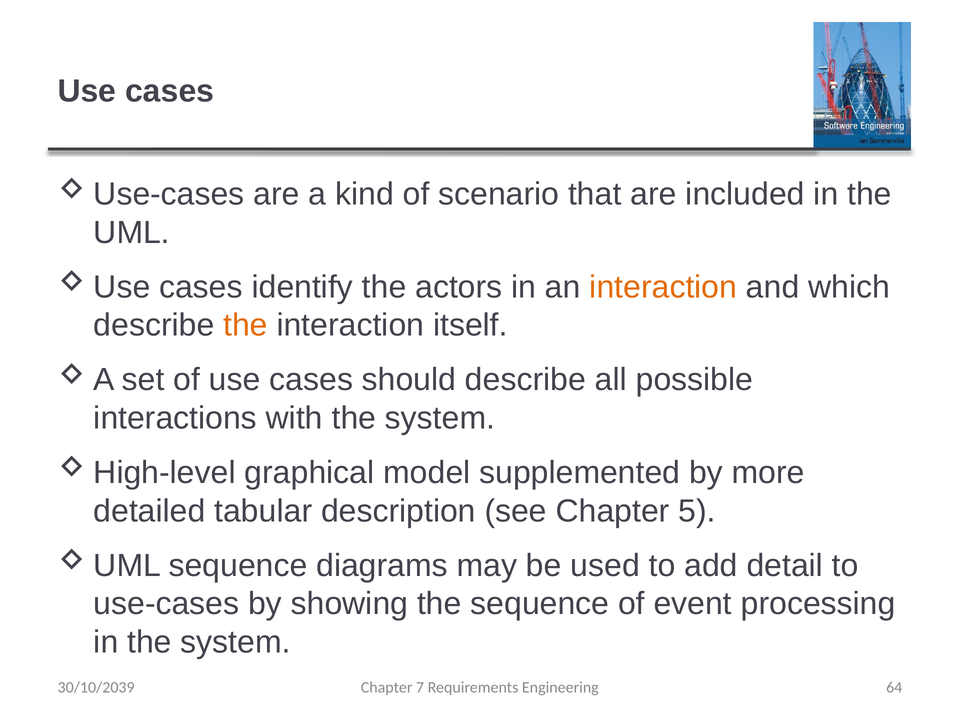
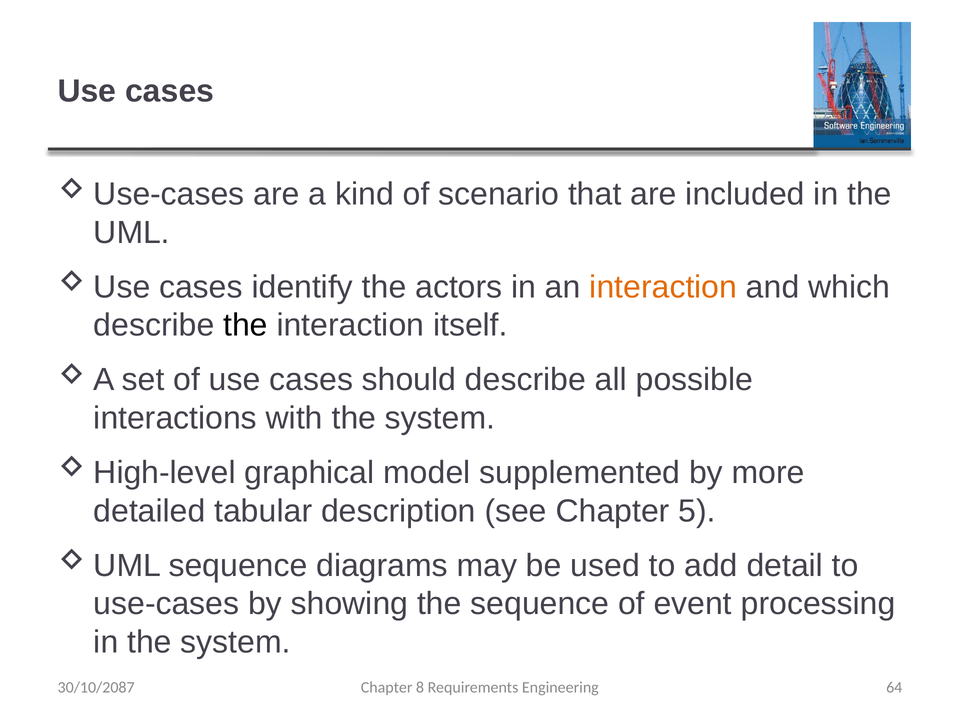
the colour: orange -> black (245, 325)
30/10/2039: 30/10/2039 -> 30/10/2087 (96, 688)
7: 7 -> 8 (420, 688)
